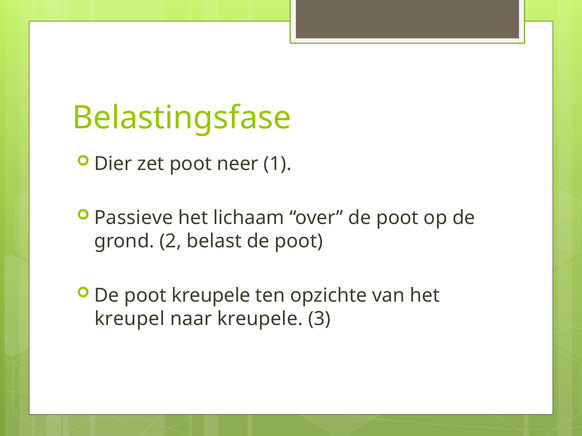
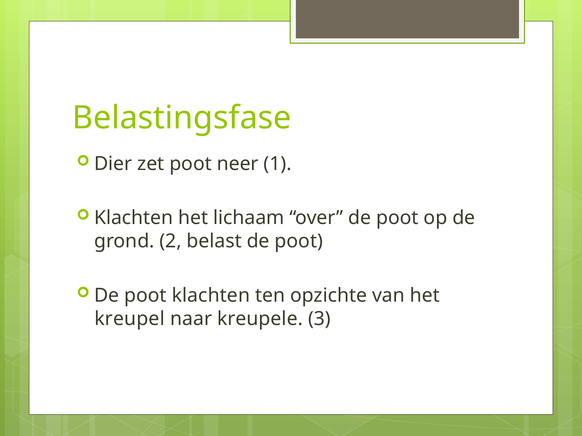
Passieve: Passieve -> Klachten (134, 218)
poot kreupele: kreupele -> klachten (211, 296)
